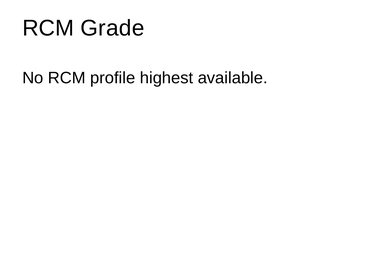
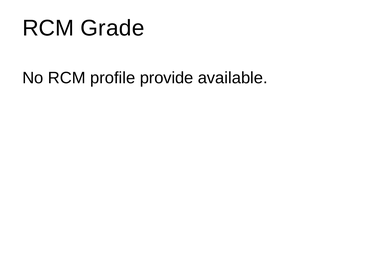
highest: highest -> provide (167, 78)
